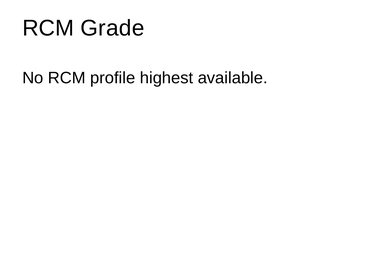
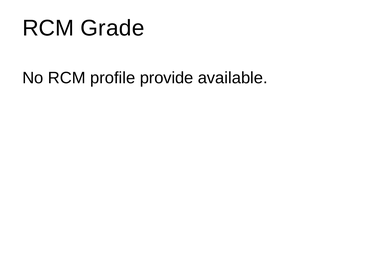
highest: highest -> provide (167, 78)
